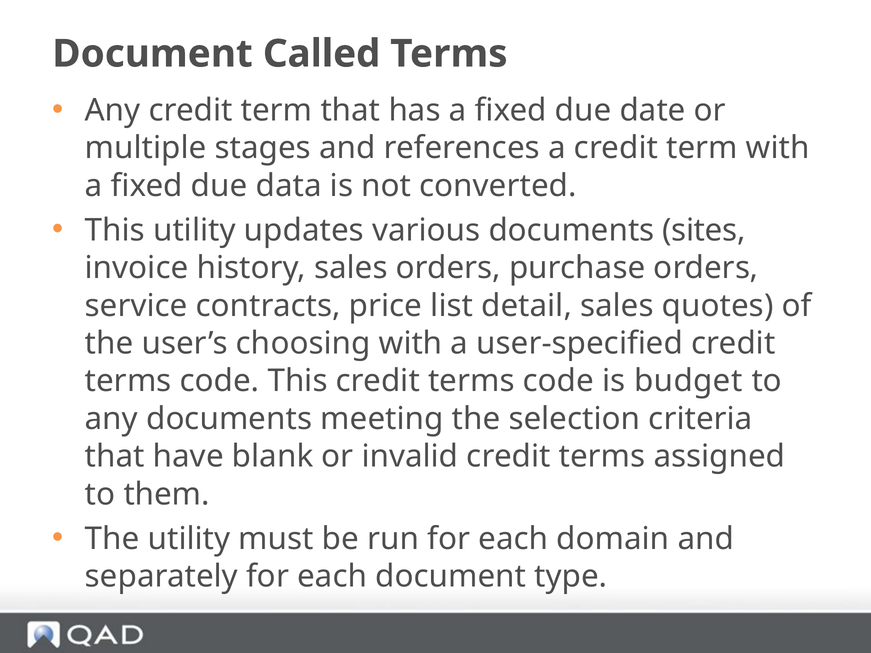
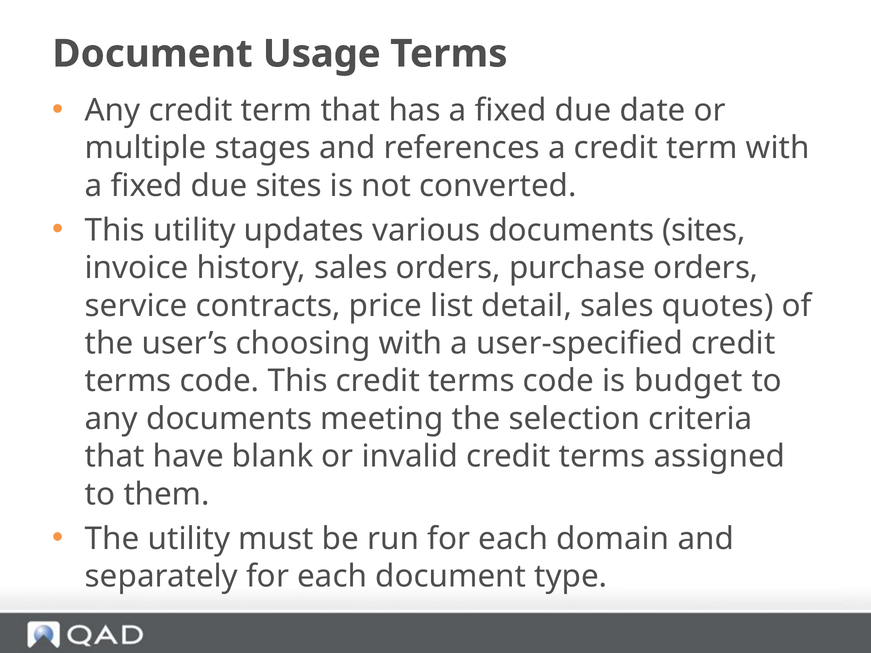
Called: Called -> Usage (322, 54)
due data: data -> sites (289, 186)
